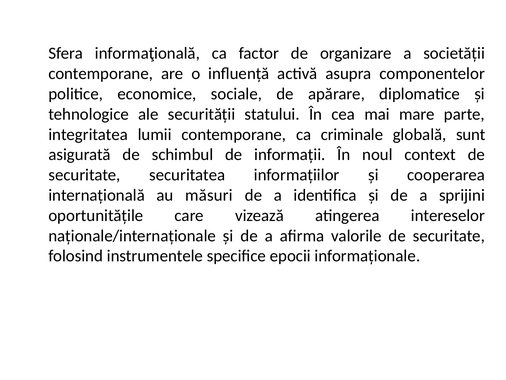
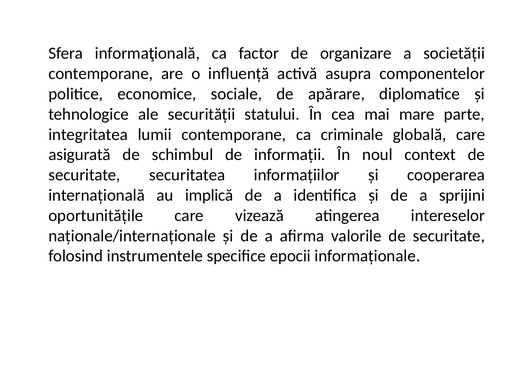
globală sunt: sunt -> care (471, 134)
măsuri: măsuri -> implică (209, 195)
